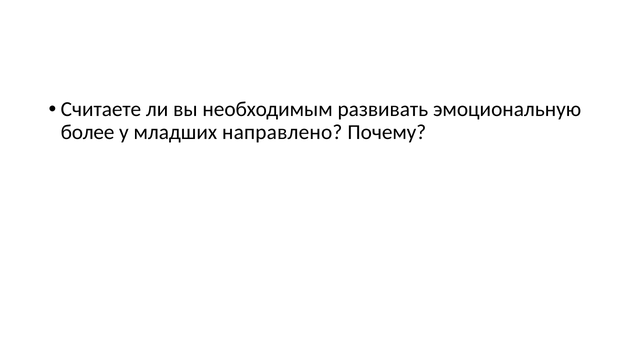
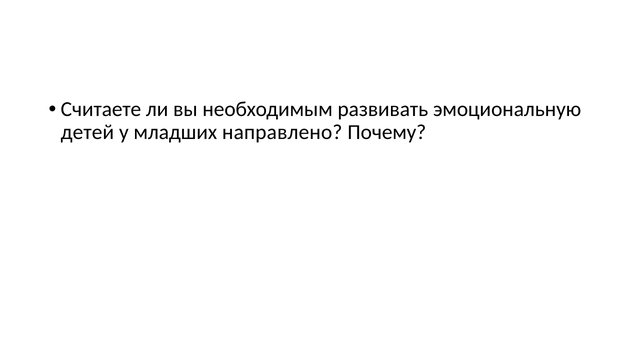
более: более -> детей (87, 132)
